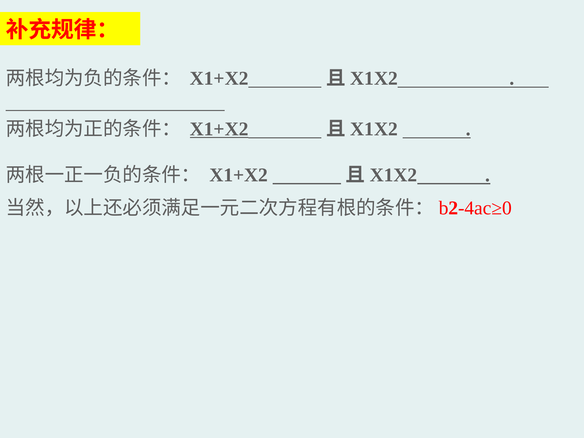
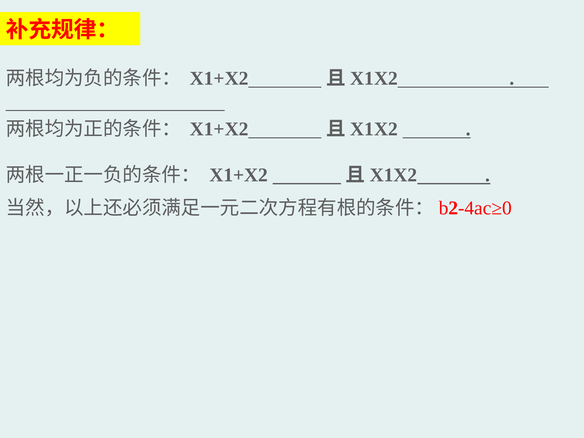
X1+X2 underline: present -> none (219, 129)
